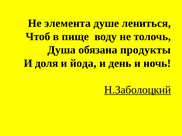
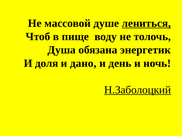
элемента: элемента -> массовой (68, 23)
лениться underline: none -> present (146, 23)
продукты: продукты -> энергетик (146, 50)
йода: йода -> дано (83, 63)
